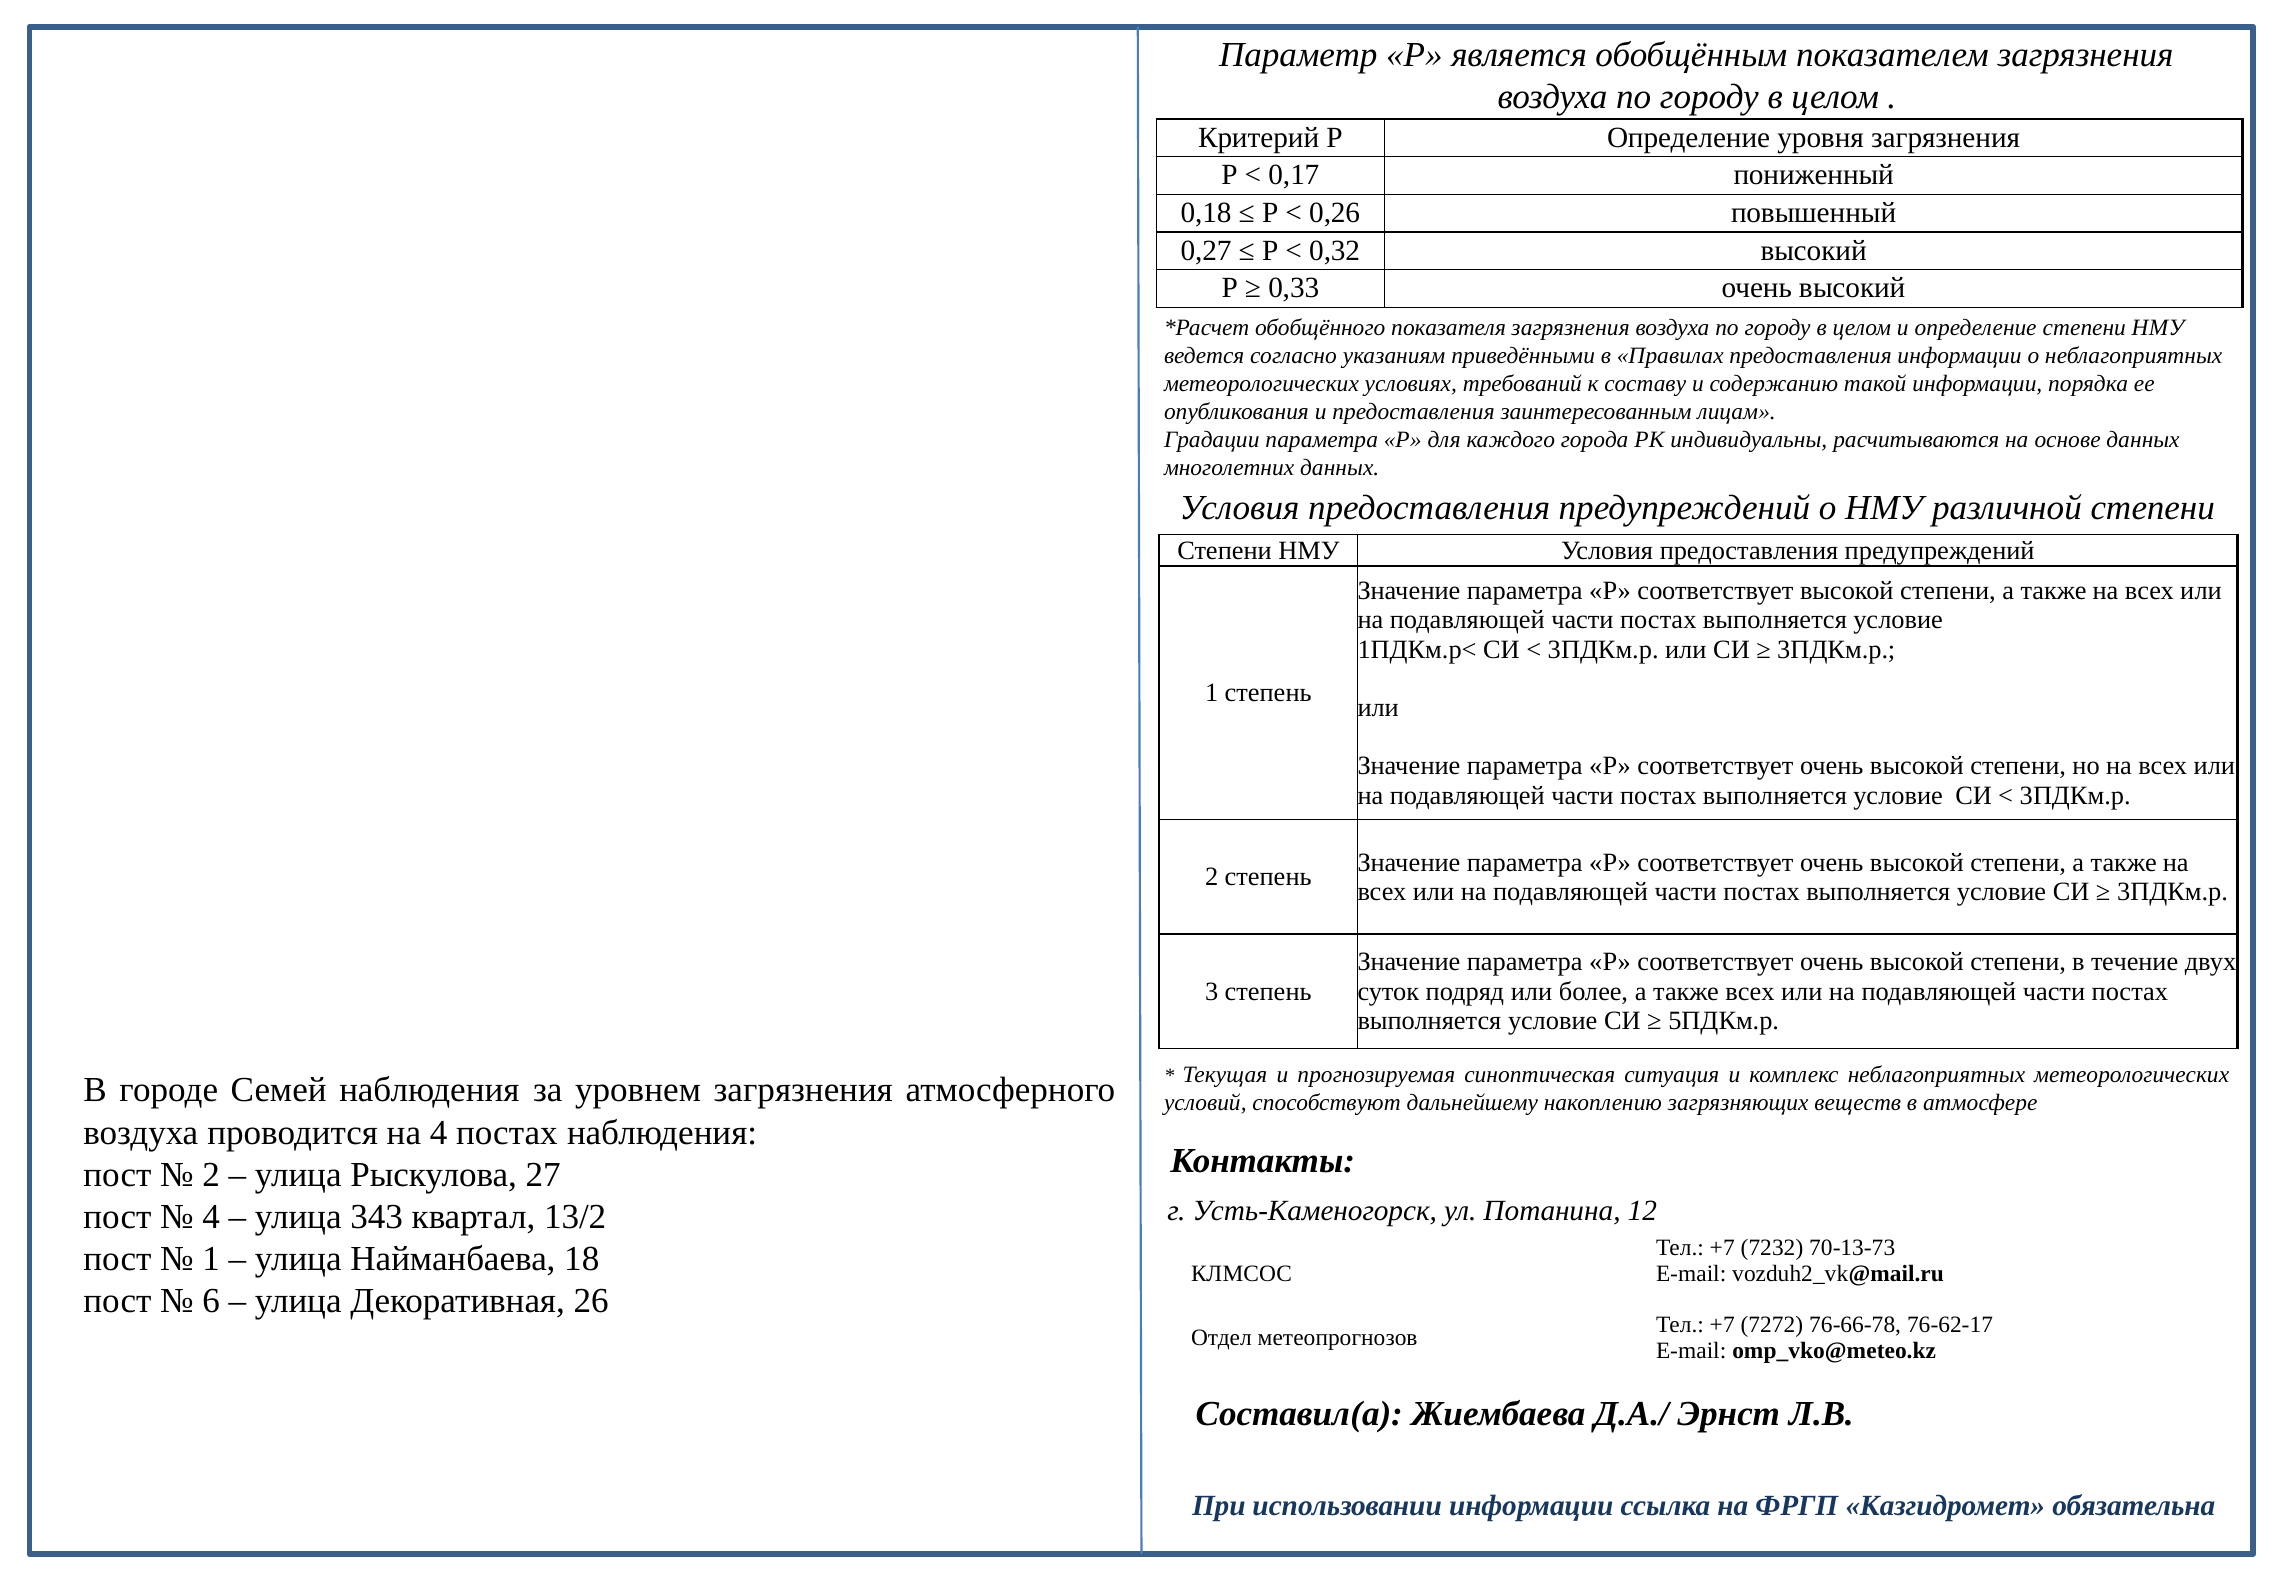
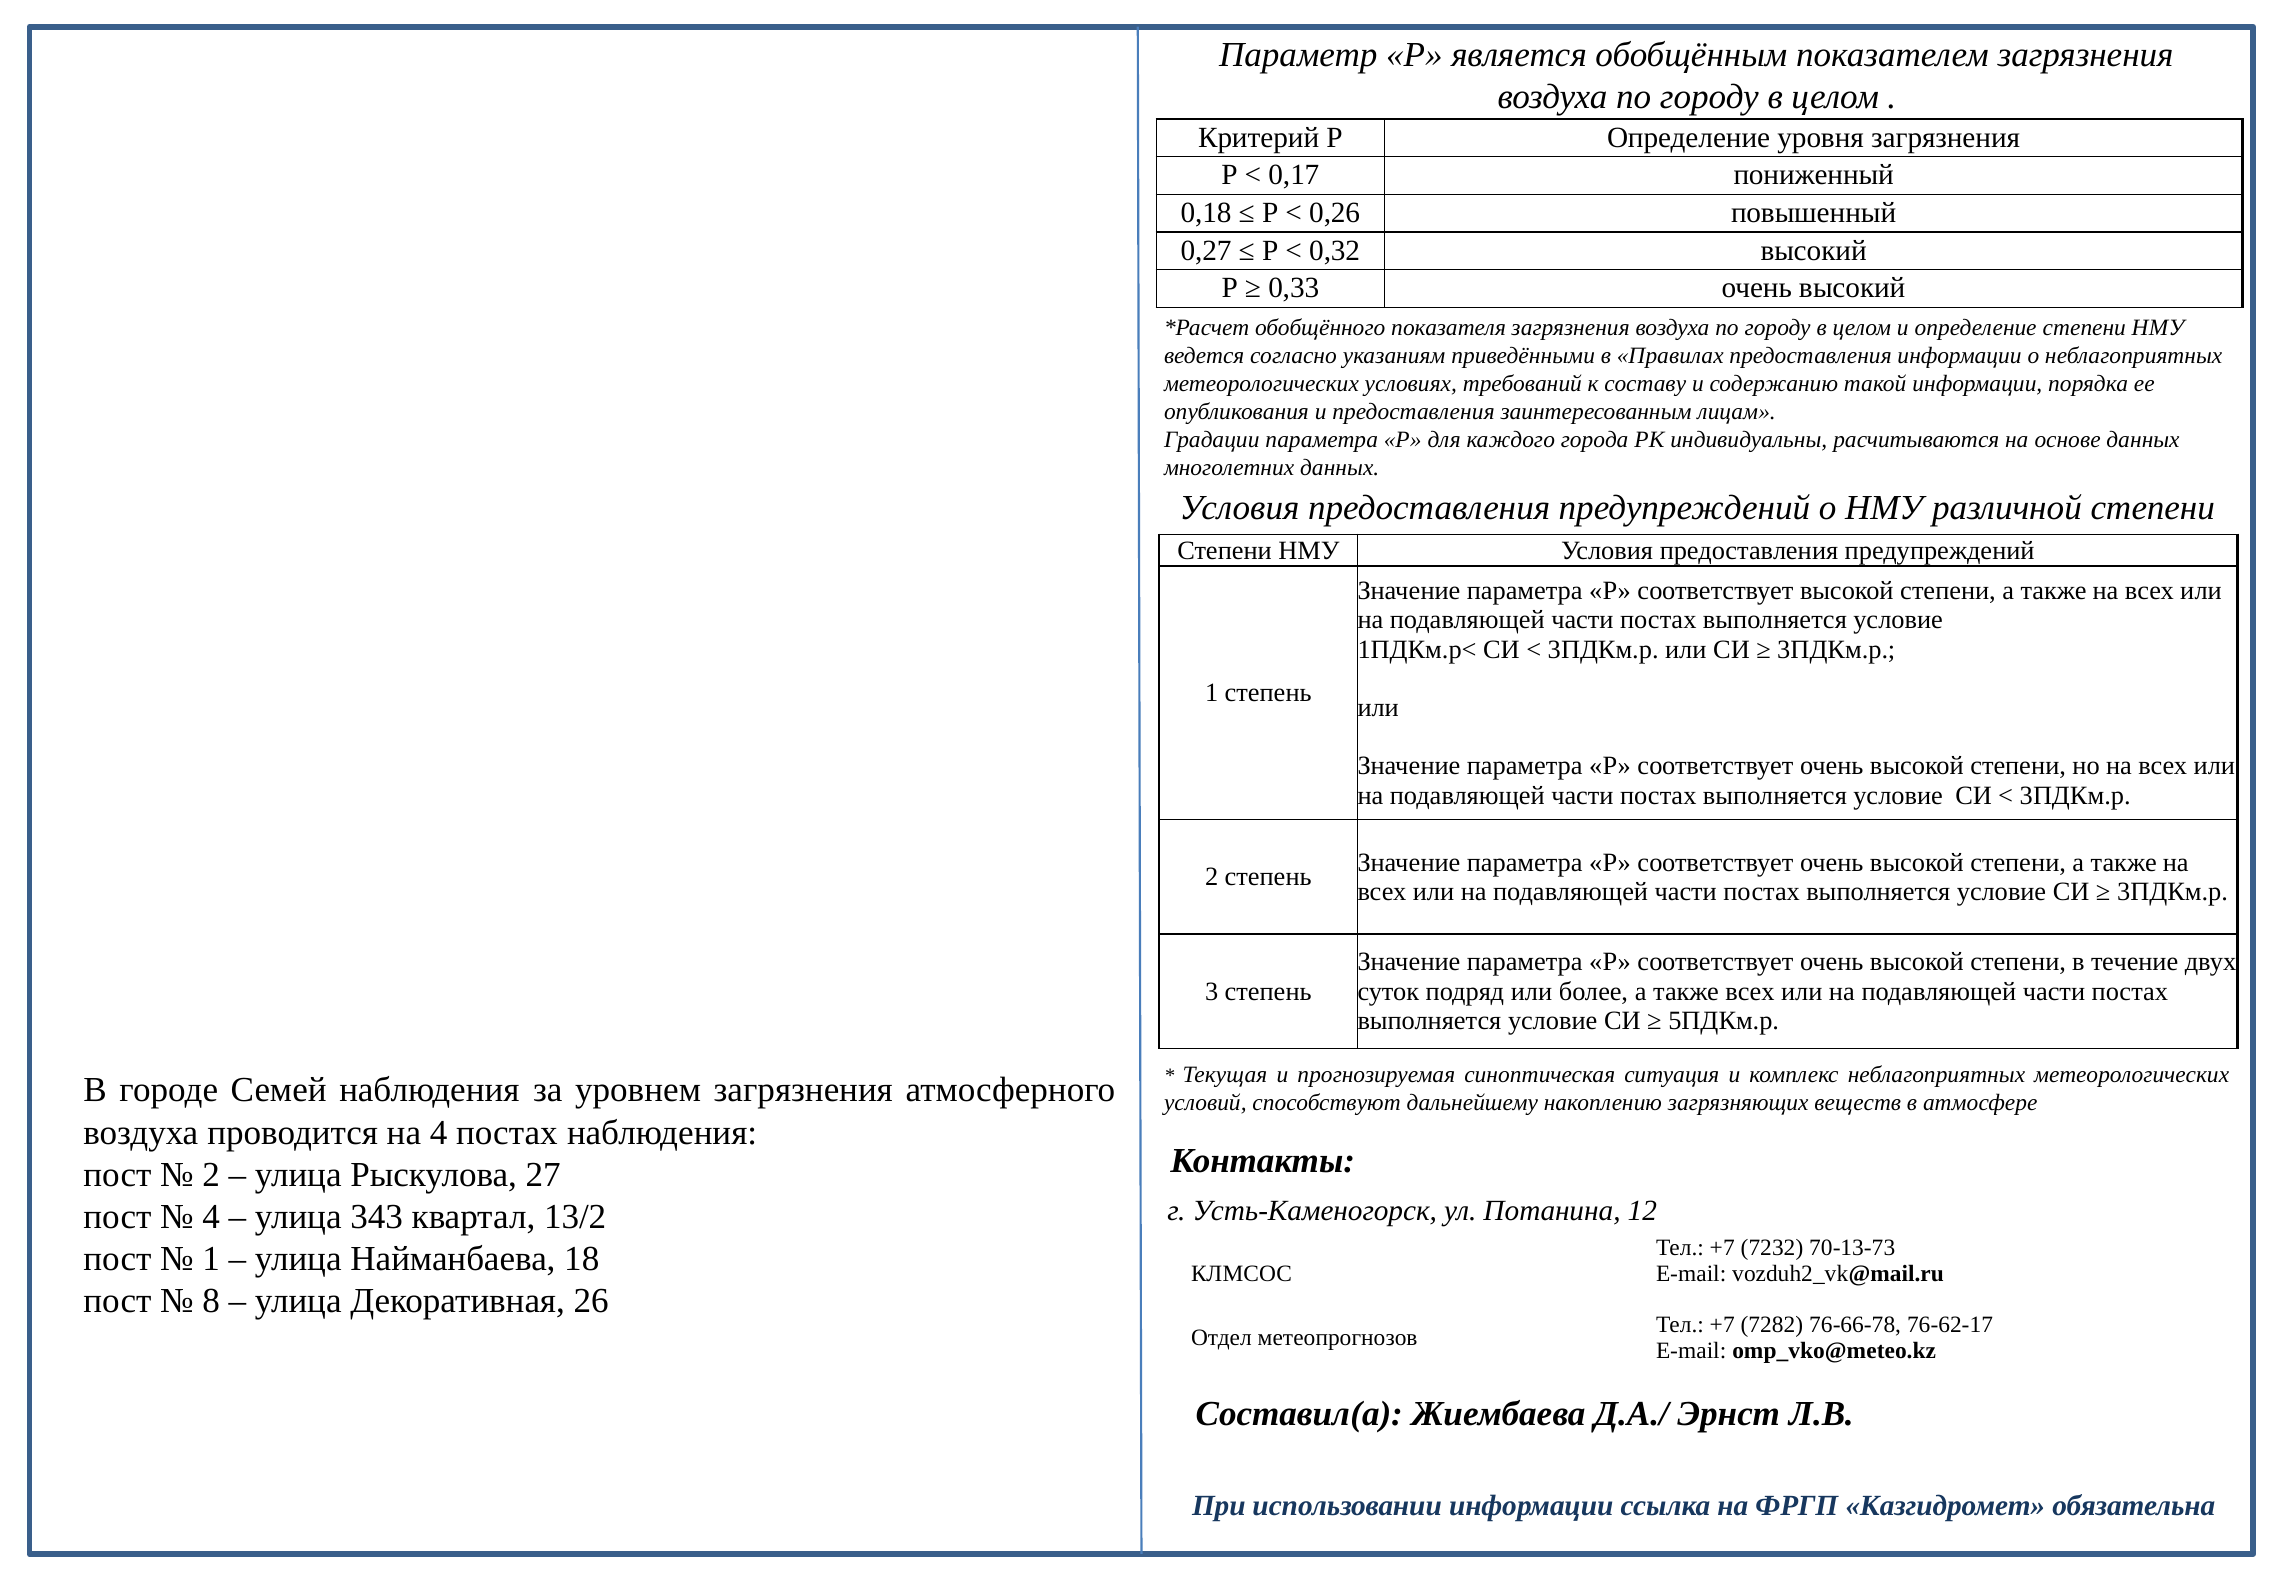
6: 6 -> 8 (211, 1301)
7272: 7272 -> 7282 (1772, 1324)
